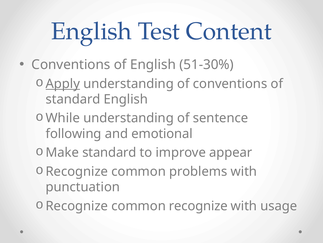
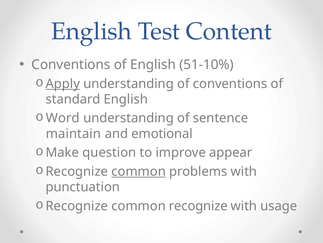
51-30%: 51-30% -> 51-10% (207, 64)
While: While -> Word (63, 118)
following: following -> maintain (73, 133)
Make standard: standard -> question (109, 152)
common underline: none -> present (139, 171)
